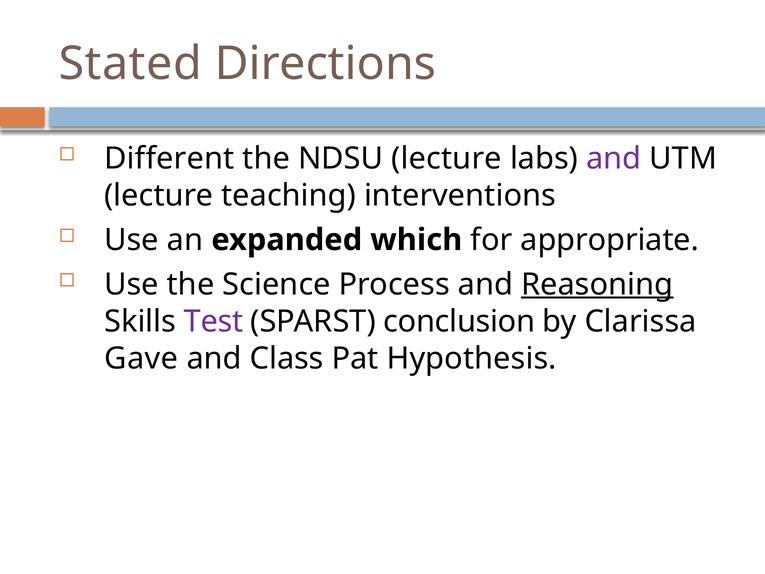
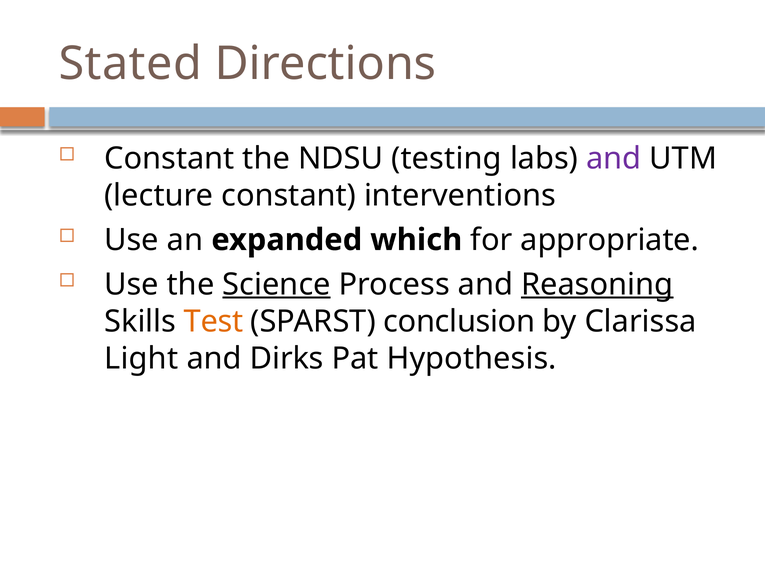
Different: Different -> Constant (169, 158)
NDSU lecture: lecture -> testing (447, 158)
lecture teaching: teaching -> constant (289, 195)
Science underline: none -> present (277, 284)
Test colour: purple -> orange (213, 321)
Gave: Gave -> Light (141, 358)
Class: Class -> Dirks (287, 358)
